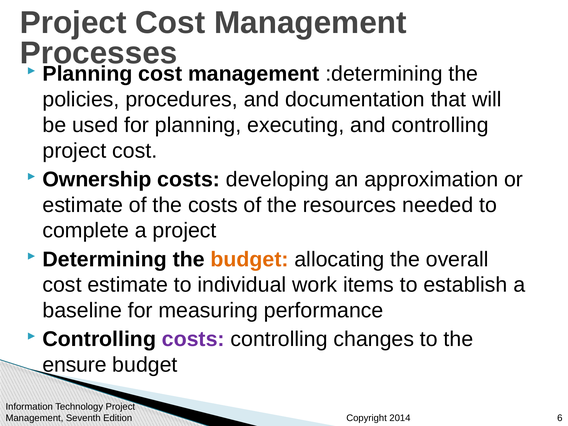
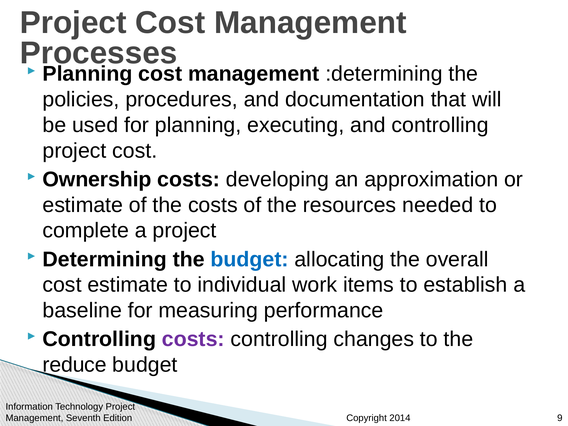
budget colour: orange -> blue (250, 259)
ensure: ensure -> reduce (75, 365)
6: 6 -> 9 (560, 418)
